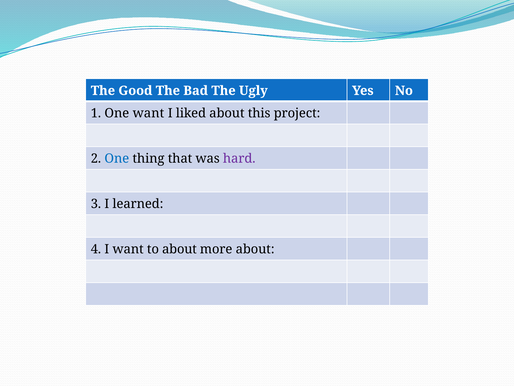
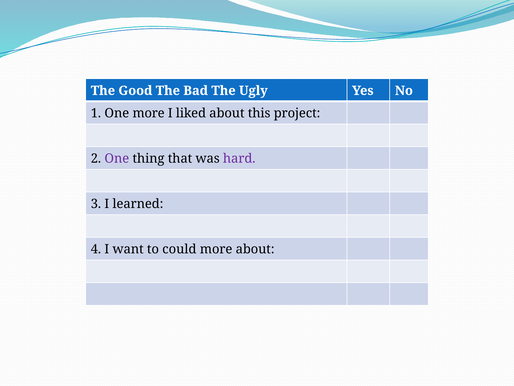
One want: want -> more (149, 113)
One colour: blue -> purple (117, 158)
to about: about -> could (179, 249)
